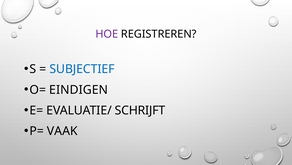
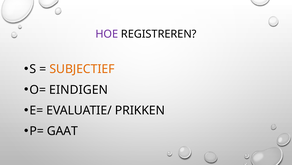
SUBJECTIEF colour: blue -> orange (82, 69)
SCHRIJFT: SCHRIJFT -> PRIKKEN (140, 110)
VAAK: VAAK -> GAAT (62, 130)
